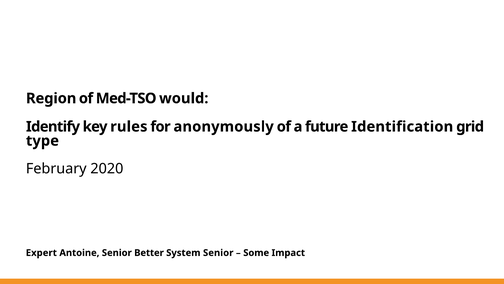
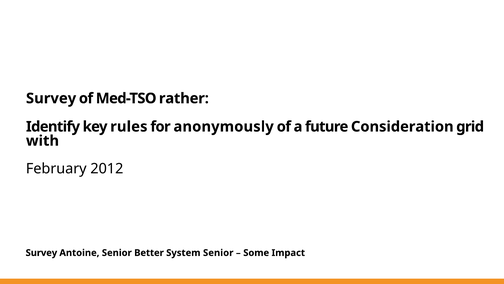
Region: Region -> Survey (51, 98)
would: would -> rather (184, 98)
Identification: Identification -> Consideration (402, 126)
type: type -> with (42, 141)
2020: 2020 -> 2012 (107, 169)
Expert: Expert -> Survey (41, 252)
